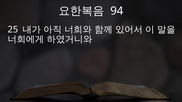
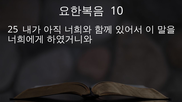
94: 94 -> 10 (117, 11)
